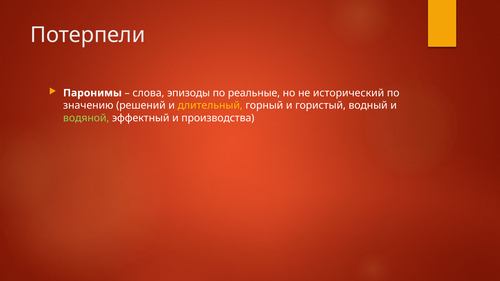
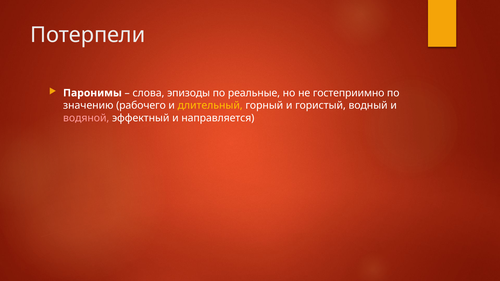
исторический: исторический -> гостеприимно (349, 93)
решений: решений -> рабочего (141, 106)
водяной colour: light green -> pink (86, 118)
производства: производства -> направляется (218, 118)
